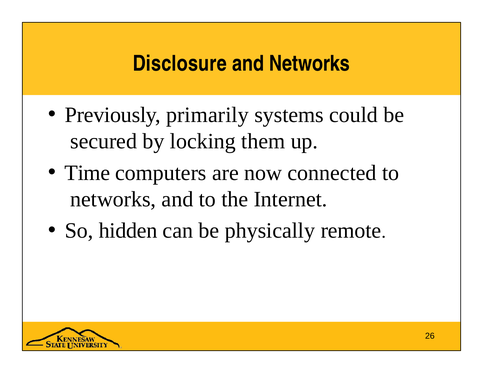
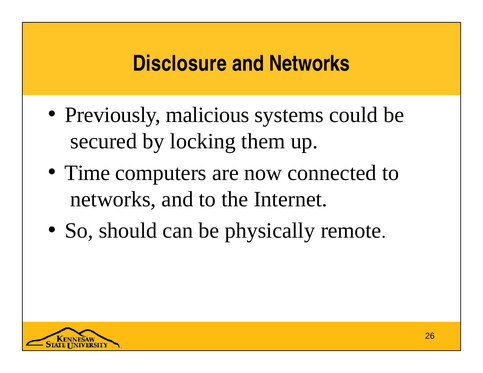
primarily: primarily -> malicious (208, 115)
hidden: hidden -> should (128, 231)
